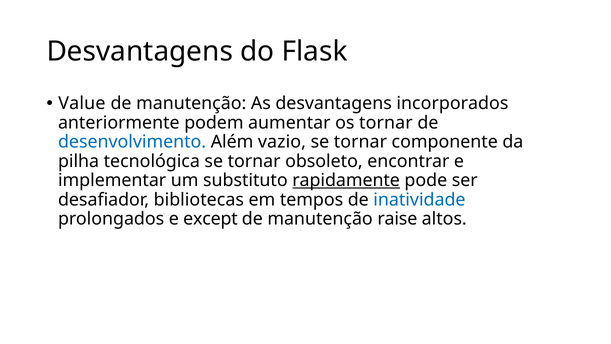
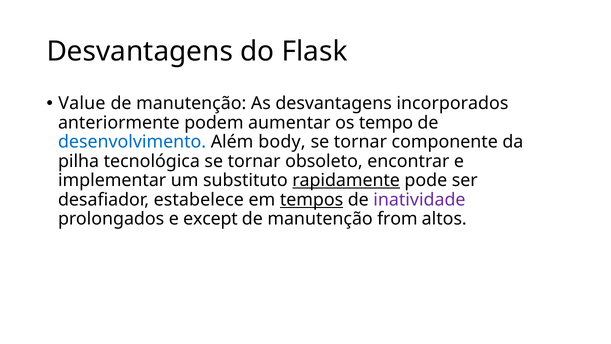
os tornar: tornar -> tempo (386, 123)
vazio: vazio -> body (282, 142)
bibliotecas: bibliotecas -> estabelece (199, 200)
tempos underline: none -> present (312, 200)
inatividade colour: blue -> purple (419, 200)
raise: raise -> from (397, 219)
